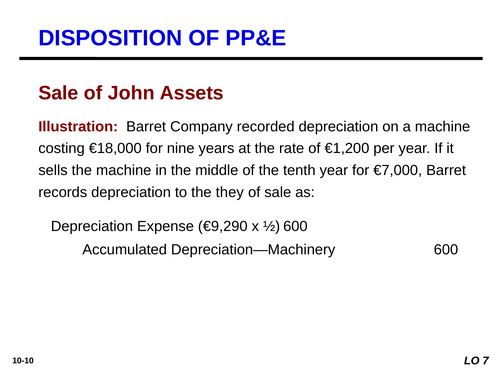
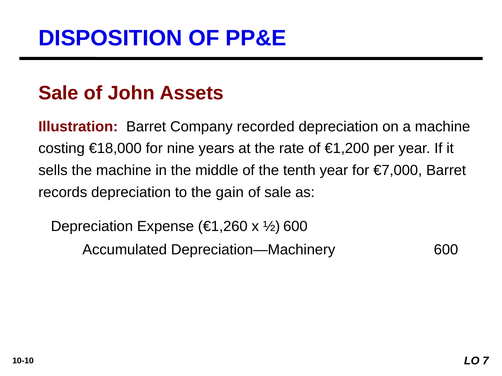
they: they -> gain (230, 193)
€9,290: €9,290 -> €1,260 (223, 227)
